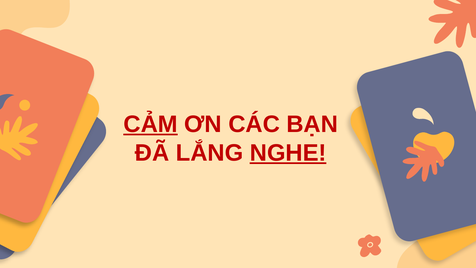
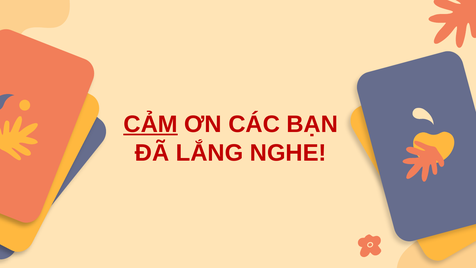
NGHE underline: present -> none (288, 153)
